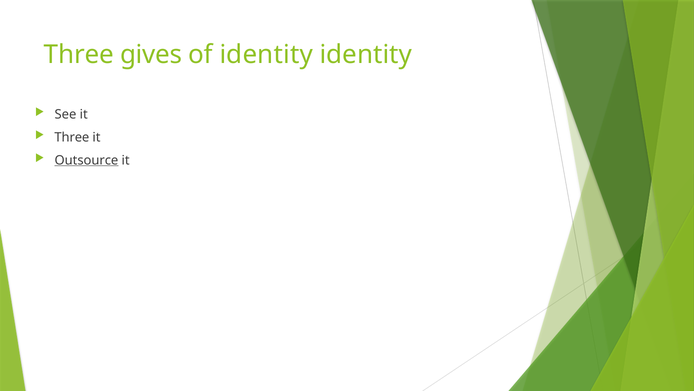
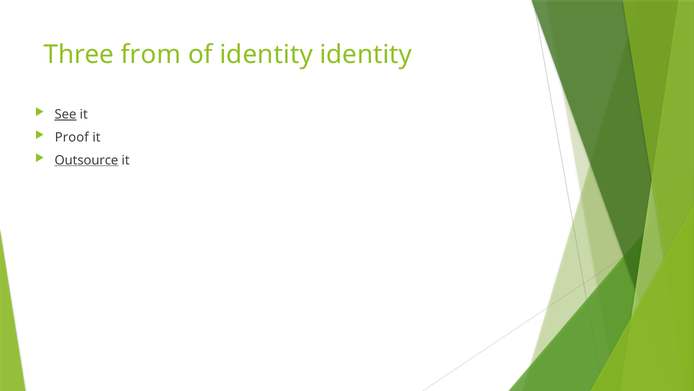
gives: gives -> from (151, 55)
See underline: none -> present (65, 114)
Three: Three -> Proof (72, 137)
